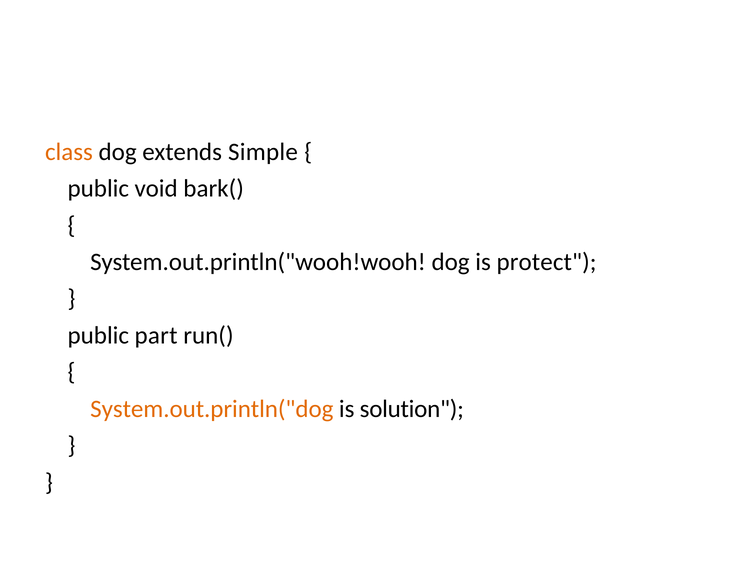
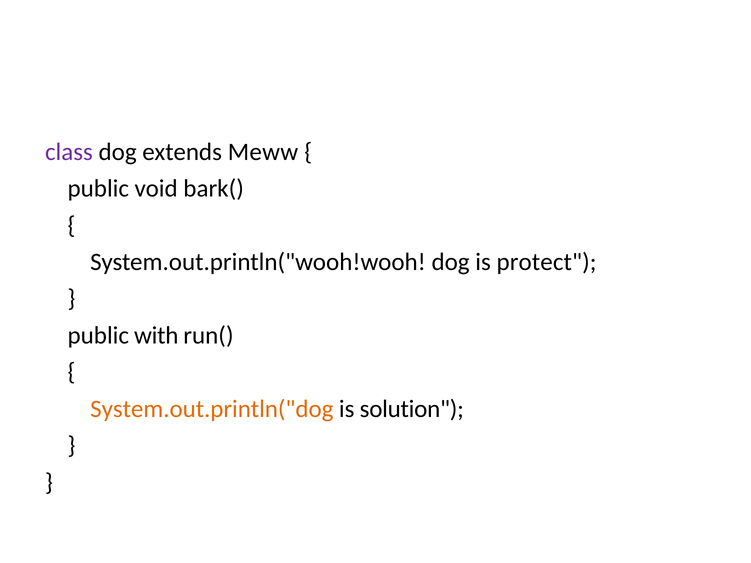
class colour: orange -> purple (69, 152)
Simple: Simple -> Meww (263, 152)
part: part -> with (156, 336)
